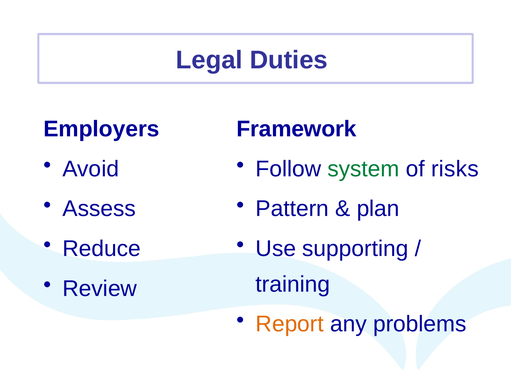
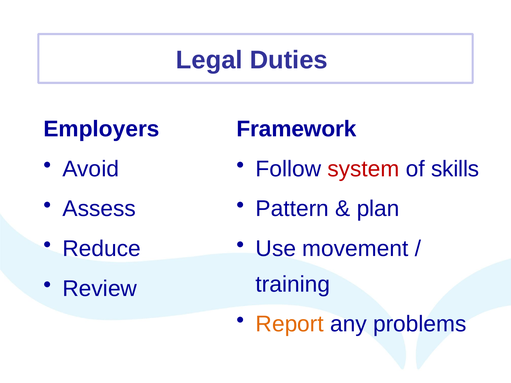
system colour: green -> red (364, 169)
risks: risks -> skills (455, 169)
supporting: supporting -> movement (355, 249)
